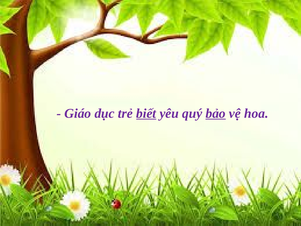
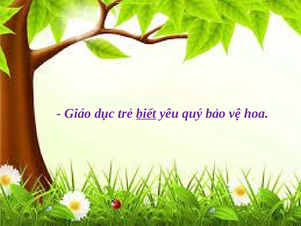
bảo underline: present -> none (216, 113)
